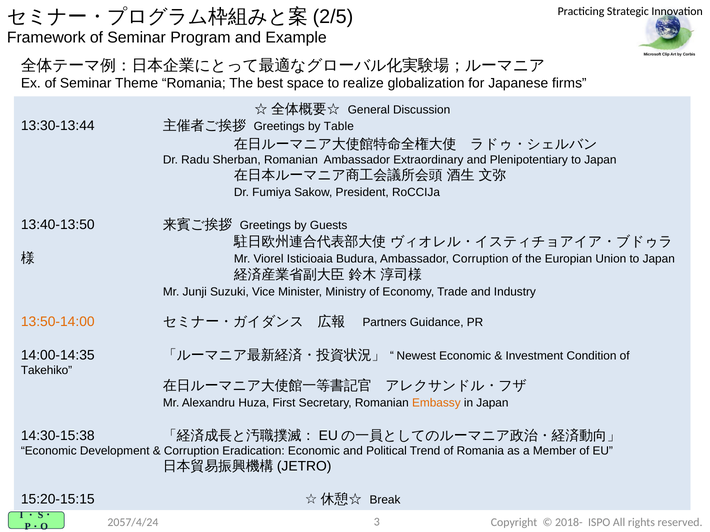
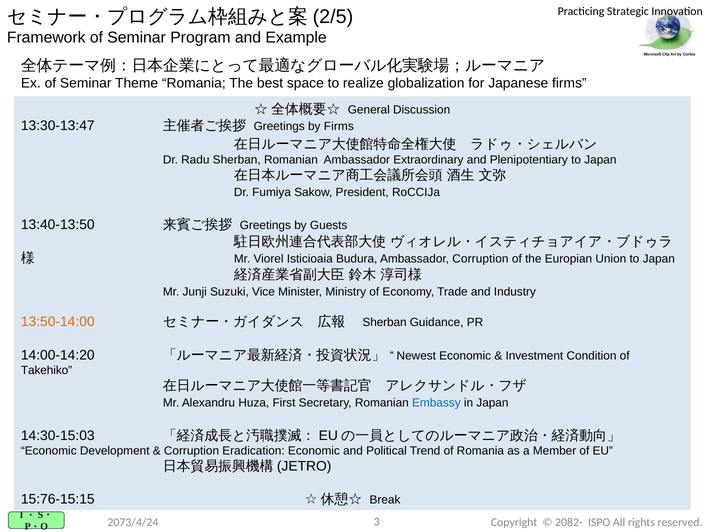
13:30-13:44: 13:30-13:44 -> 13:30-13:47 (58, 126)
by Table: Table -> Firms (339, 126)
Partners: Partners -> Sherban (385, 323)
14:00-14:35: 14:00-14:35 -> 14:00-14:20 (58, 355)
Embassy colour: orange -> blue (436, 403)
14:30-15:38: 14:30-15:38 -> 14:30-15:03 (58, 436)
15:20-15:15: 15:20-15:15 -> 15:76-15:15 (58, 500)
2057/4/24: 2057/4/24 -> 2073/4/24 (133, 523)
2018-: 2018- -> 2082- (569, 523)
